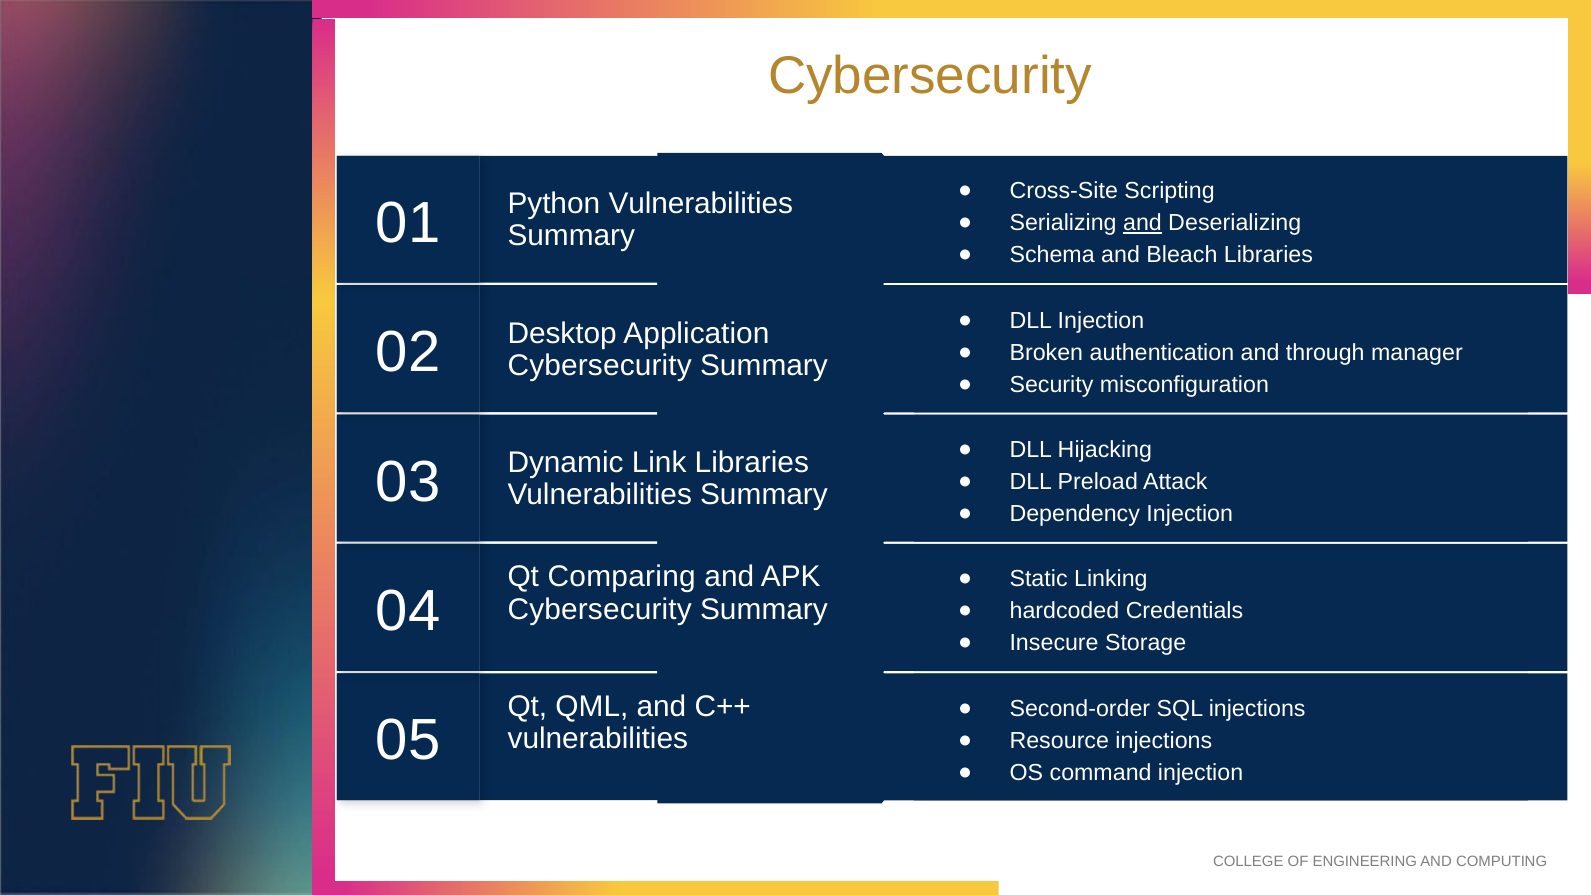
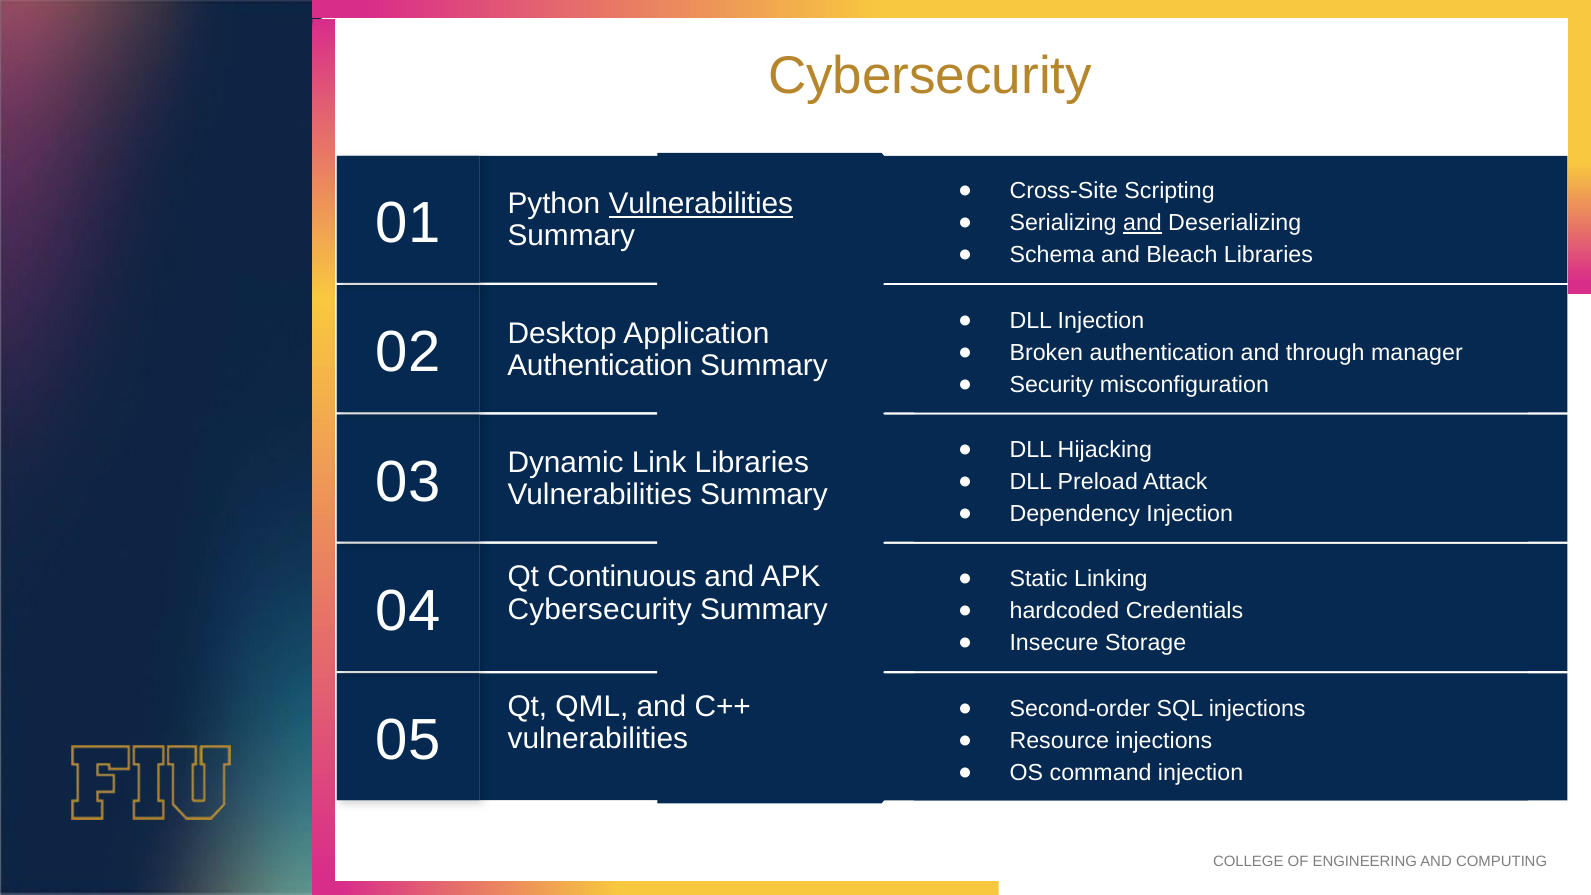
Vulnerabilities underline: none -> present (701, 204)
Cybersecurity: Cybersecurity -> Authentication (600, 365)
Comparing: Comparing -> Continuous (622, 577)
